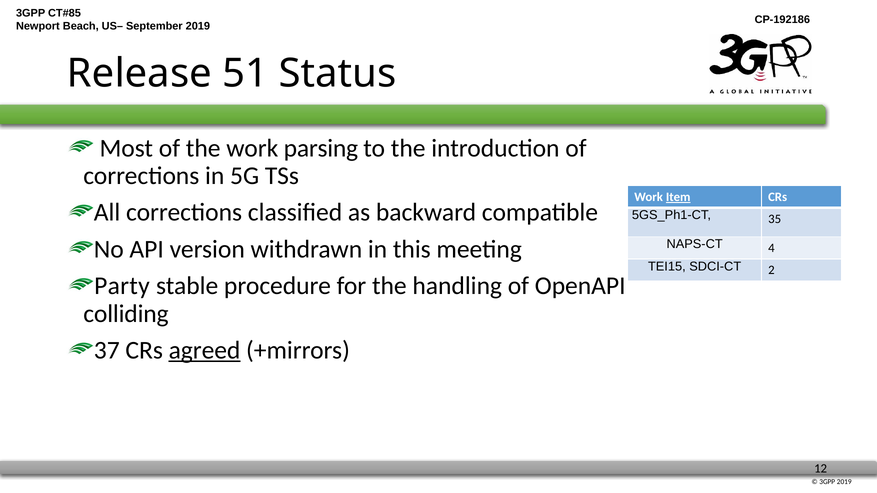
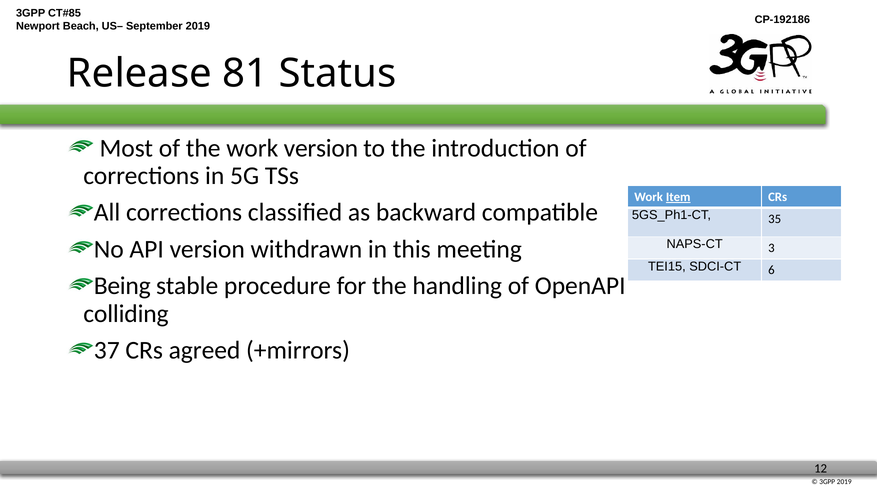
51: 51 -> 81 (245, 74)
work parsing: parsing -> version (321, 148)
4: 4 -> 3 (771, 248)
2: 2 -> 6 (771, 270)
Party: Party -> Being (122, 286)
agreed underline: present -> none (205, 351)
